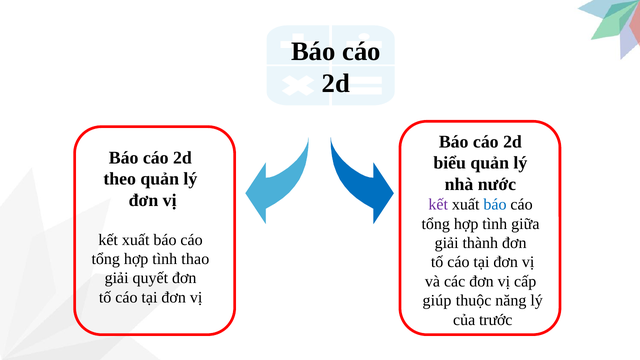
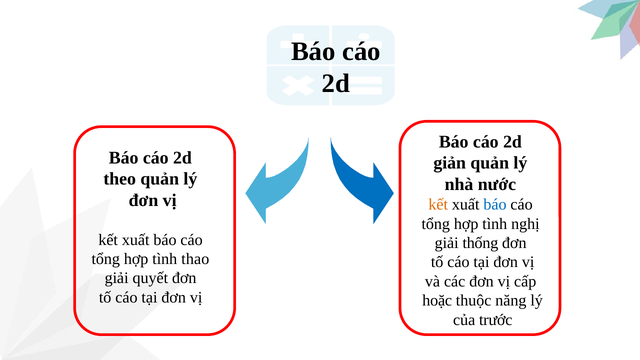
biểu: biểu -> giản (450, 163)
kết colour: purple -> orange (438, 205)
giữa: giữa -> nghị (525, 224)
thành: thành -> thống (480, 243)
giúp: giúp -> hoặc (437, 301)
